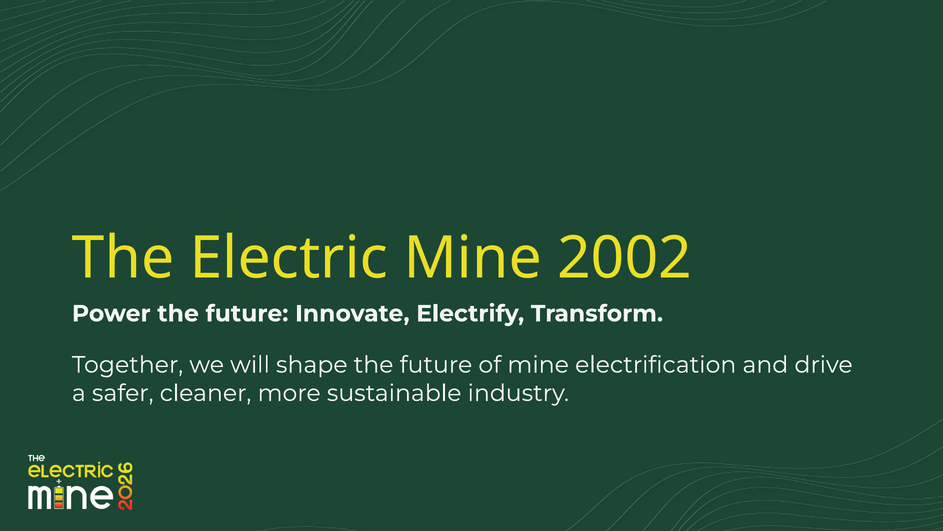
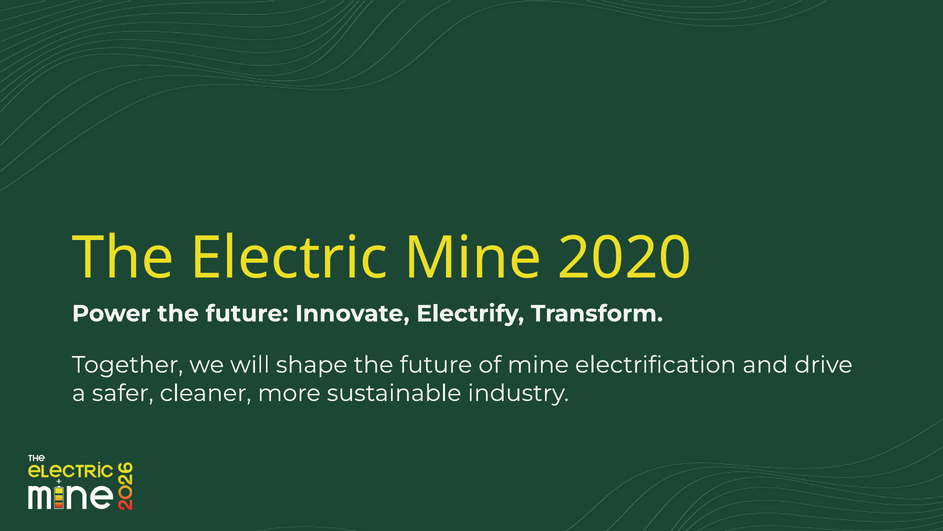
2002: 2002 -> 2020 (625, 258)
